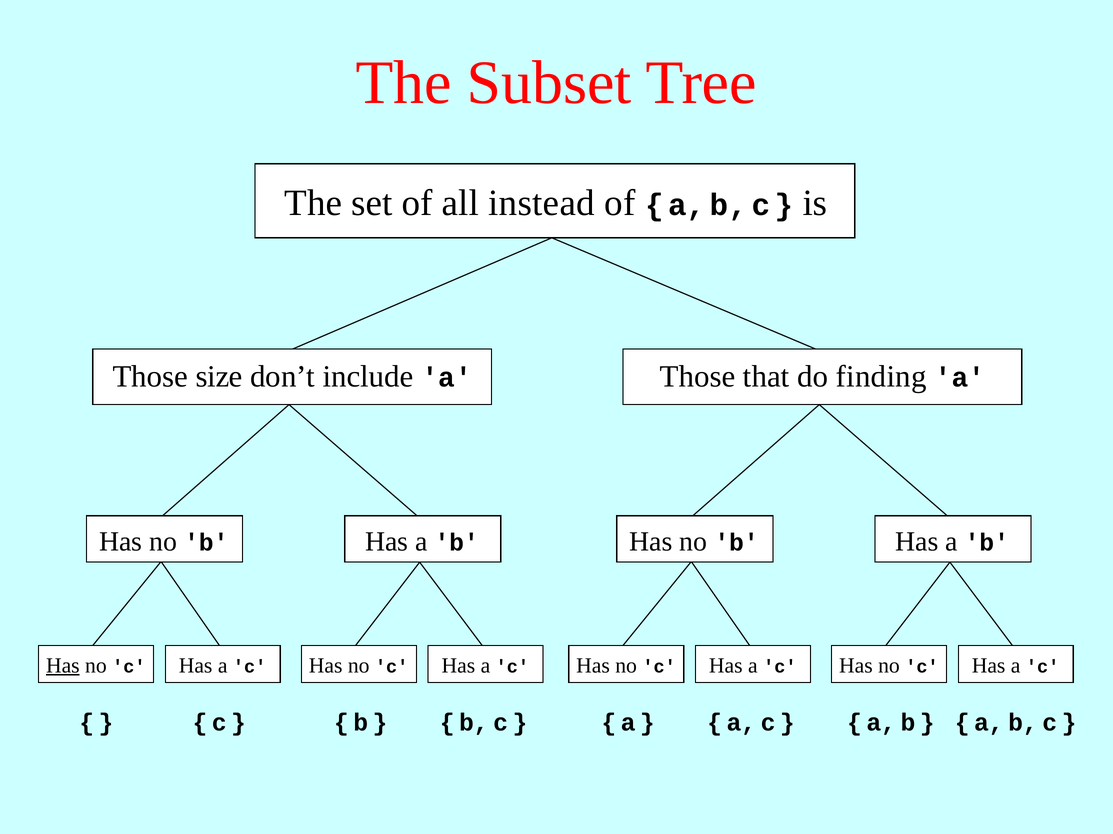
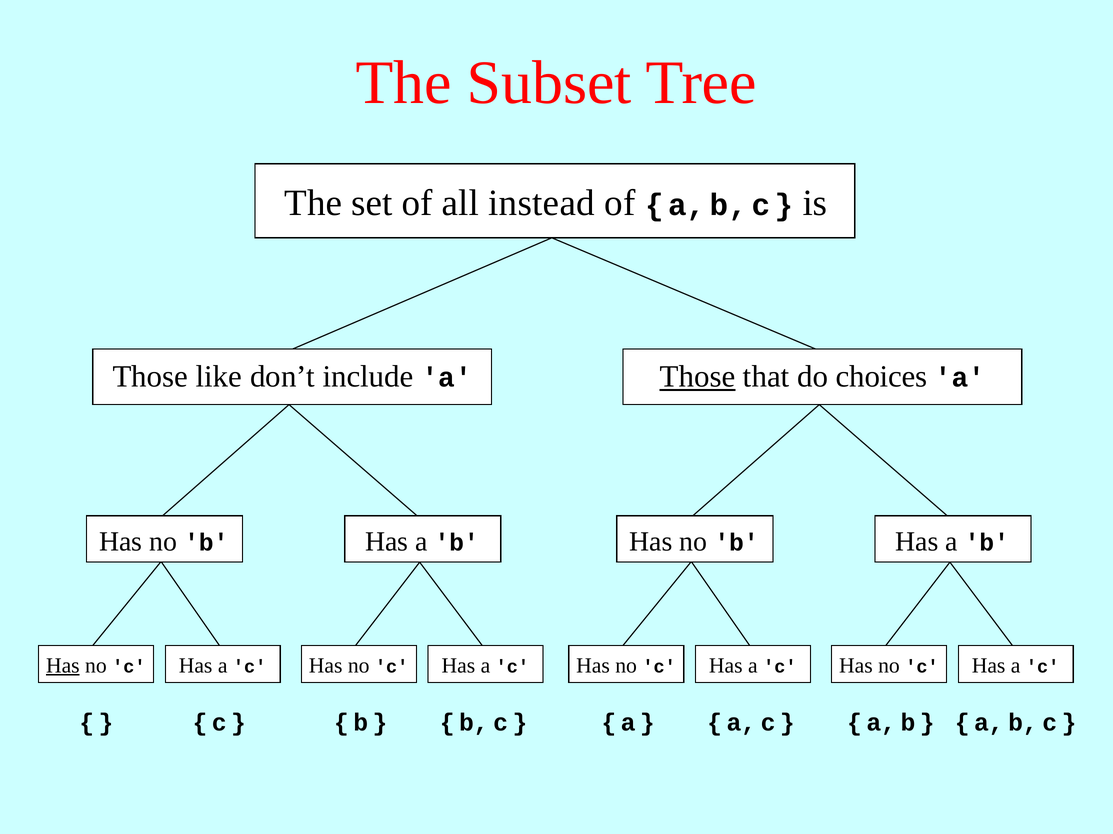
size: size -> like (219, 377)
Those underline: none -> present (697, 377)
finding: finding -> choices (881, 377)
